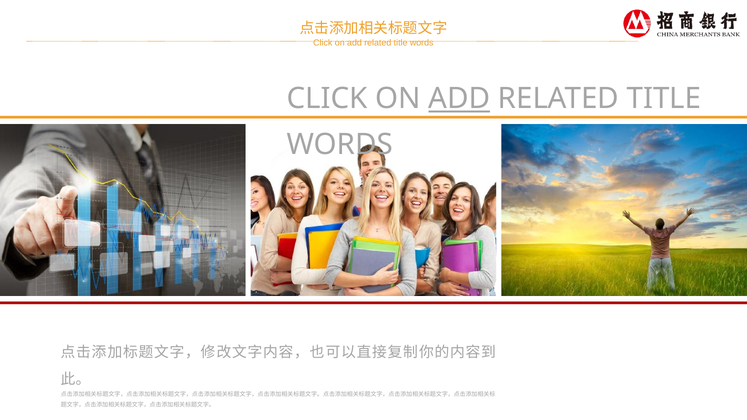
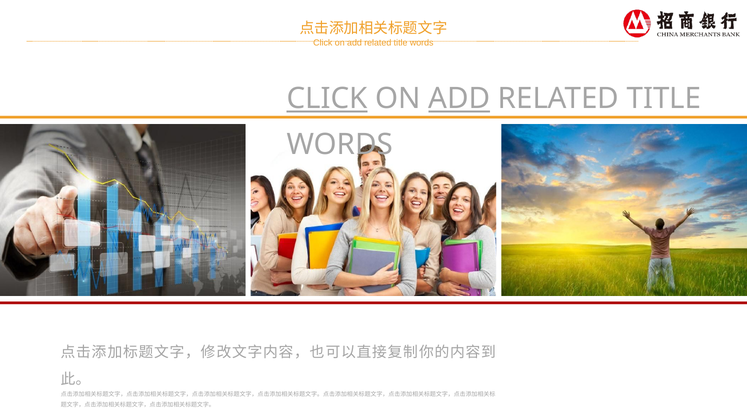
CLICK underline: none -> present (327, 99)
